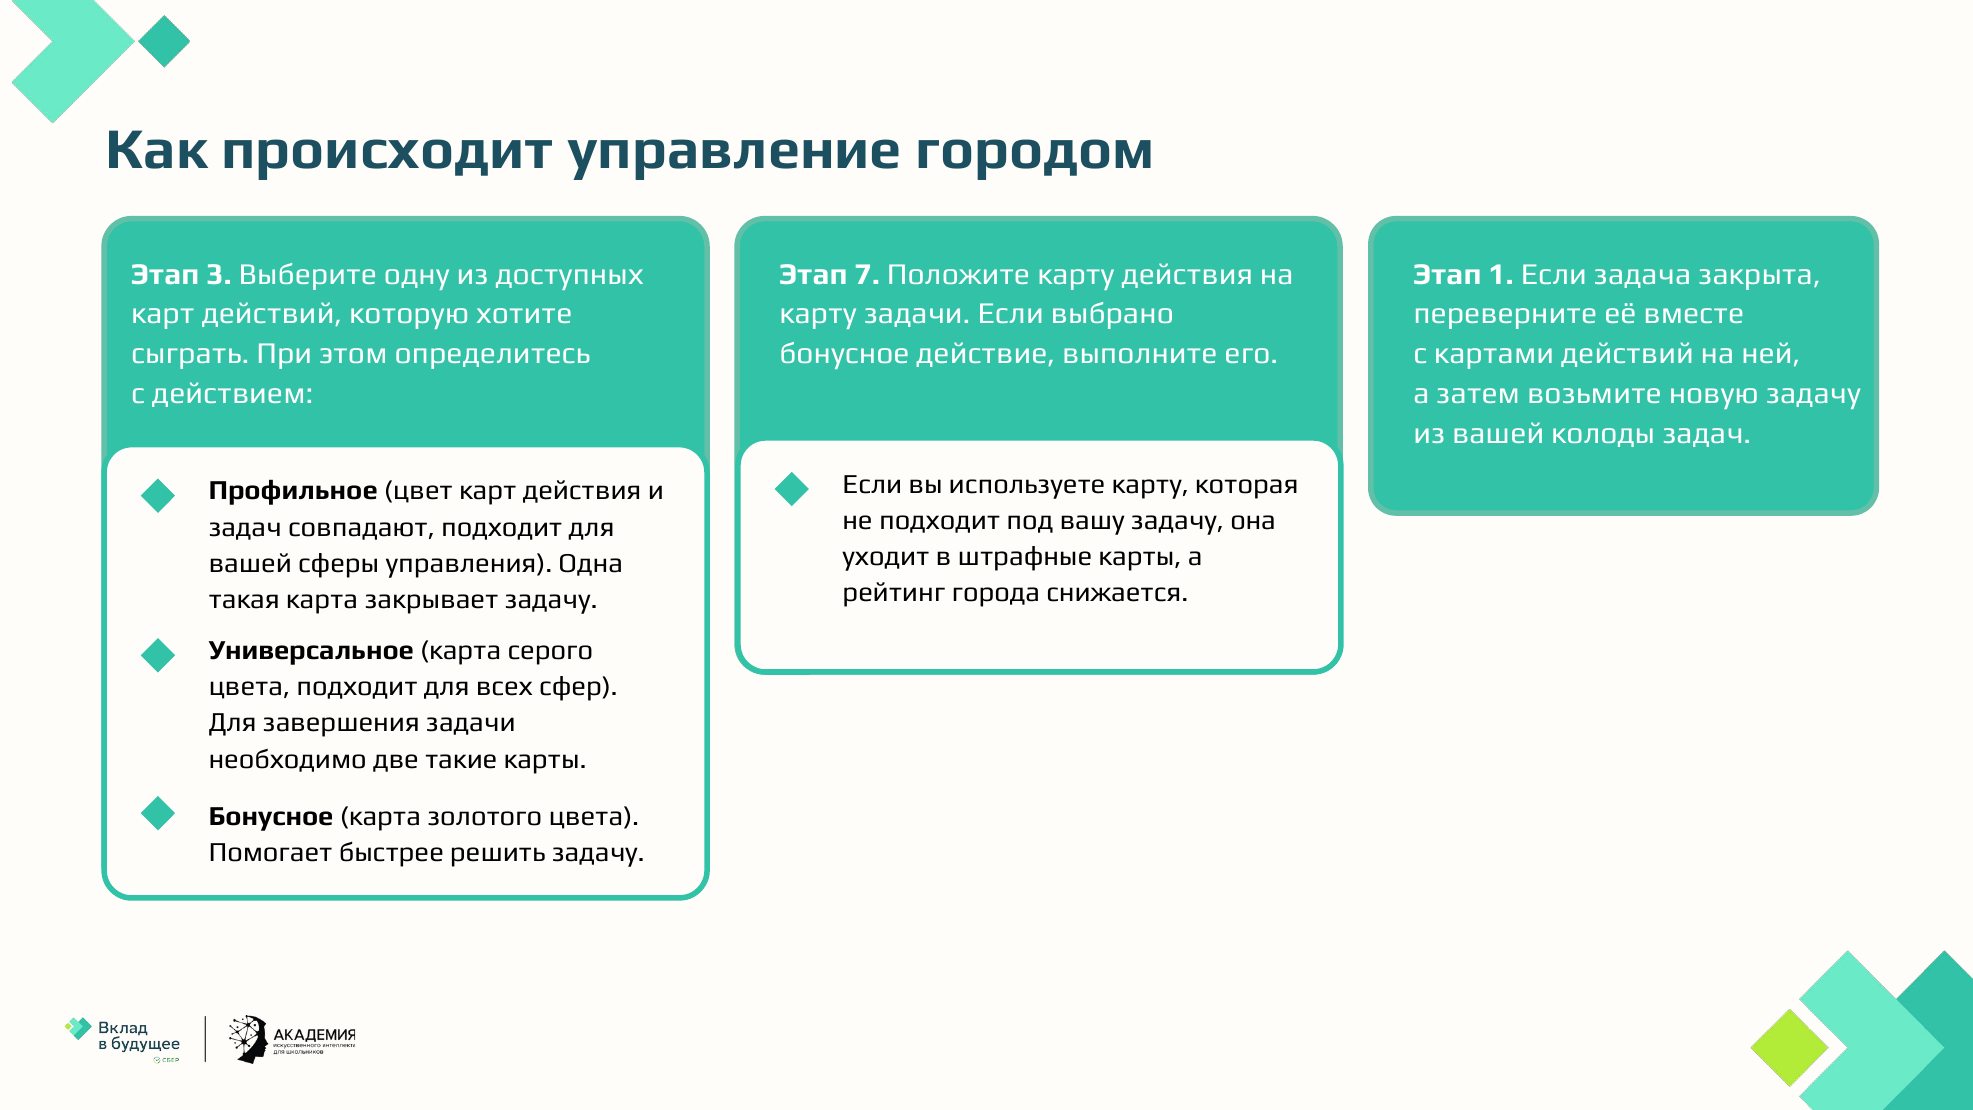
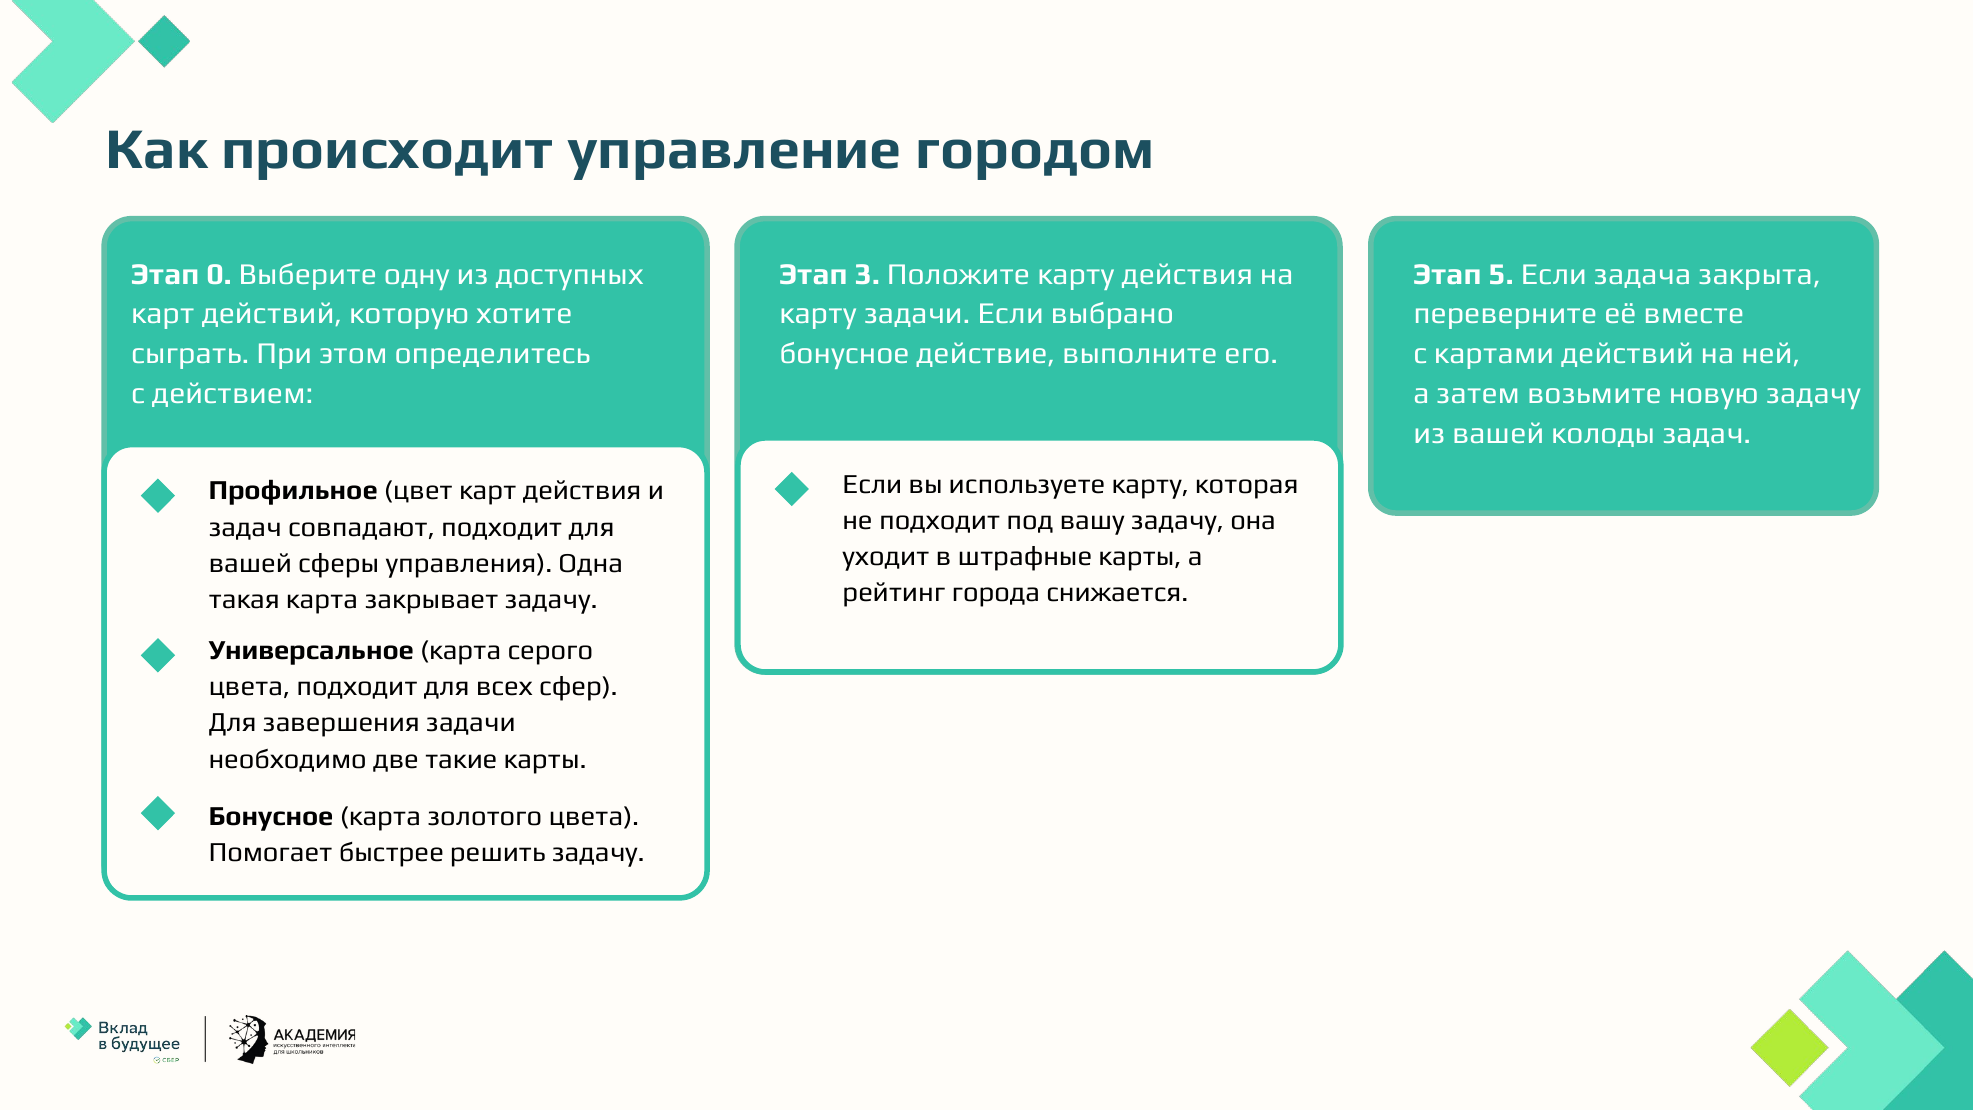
3: 3 -> 0 (219, 274)
7: 7 -> 3 (867, 274)
1: 1 -> 5 (1501, 274)
